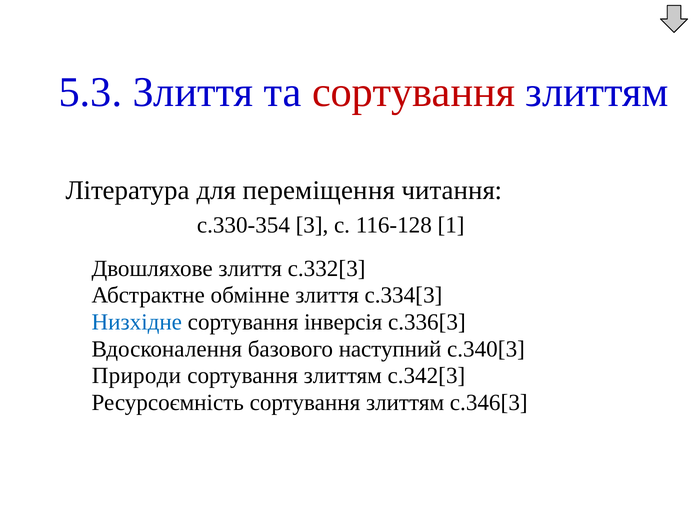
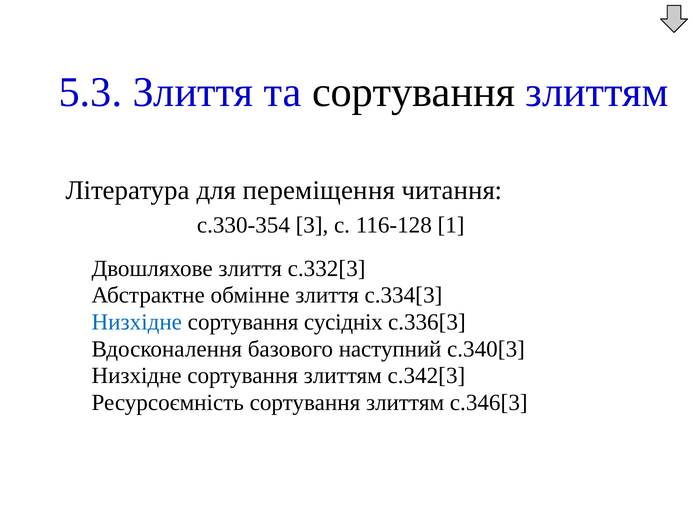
сортування colour: red -> black (414, 92)
інверсія: інверсія -> сусідніх (343, 322)
Природи: Природи -> Низхідне (137, 376)
